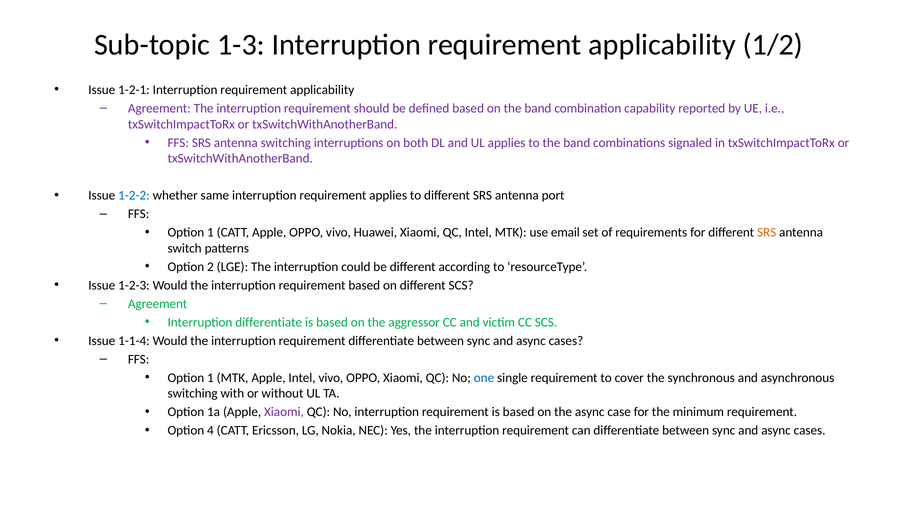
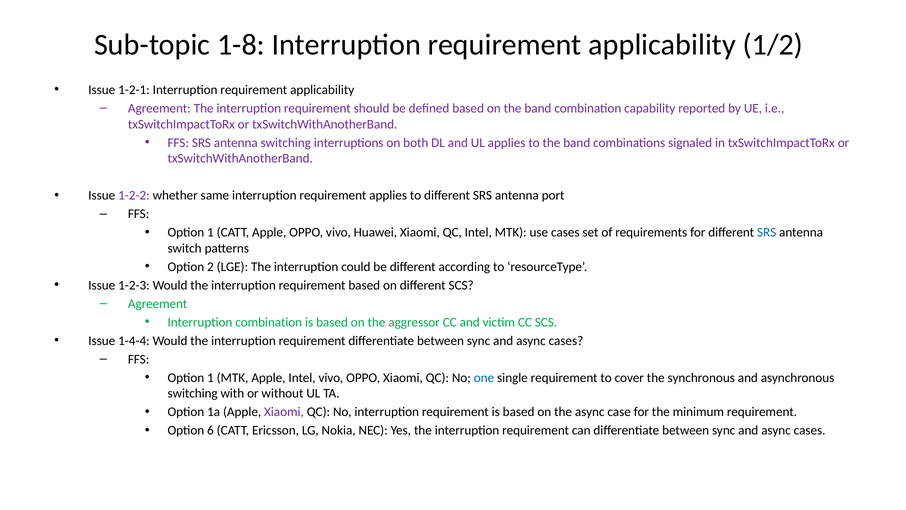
1-3: 1-3 -> 1-8 (241, 45)
1-2-2 colour: blue -> purple (134, 195)
use email: email -> cases (565, 232)
SRS colour: orange -> blue (767, 232)
Interruption differentiate: differentiate -> combination (269, 322)
1-1-4: 1-1-4 -> 1-4-4 (134, 341)
4: 4 -> 6 (210, 430)
